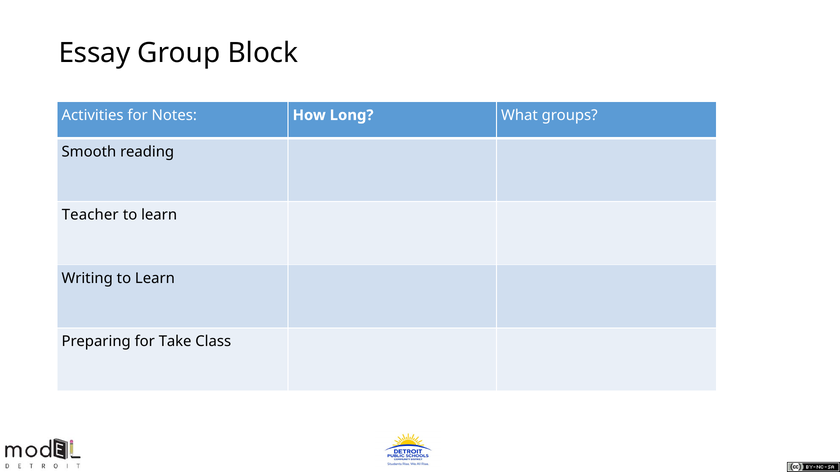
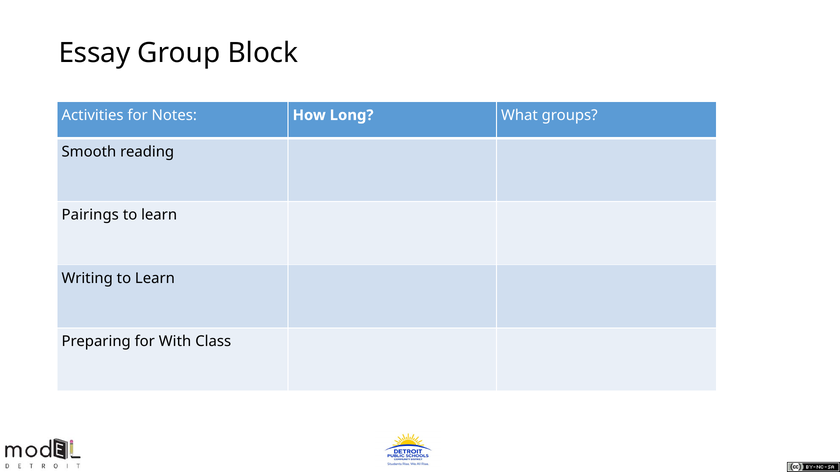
Teacher: Teacher -> Pairings (90, 215)
Take: Take -> With (175, 342)
